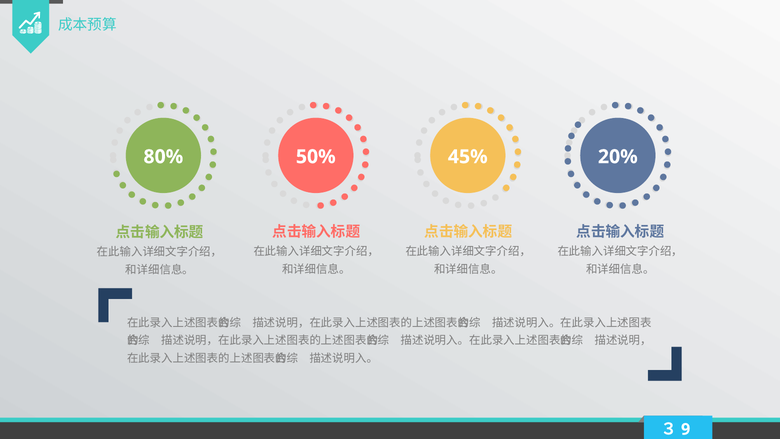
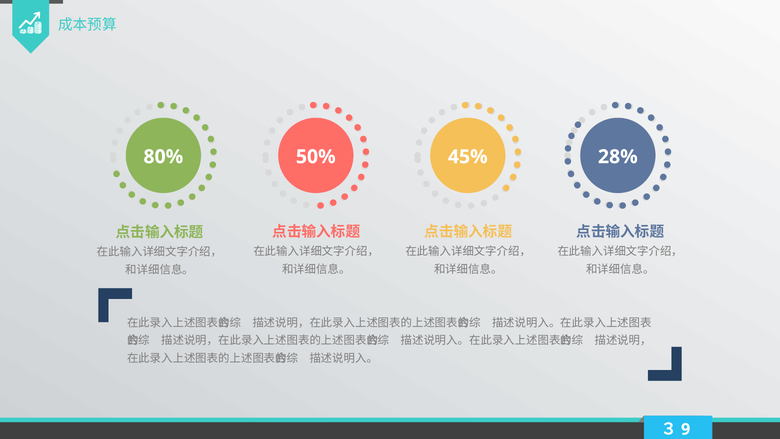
20%: 20% -> 28% (618, 157)
